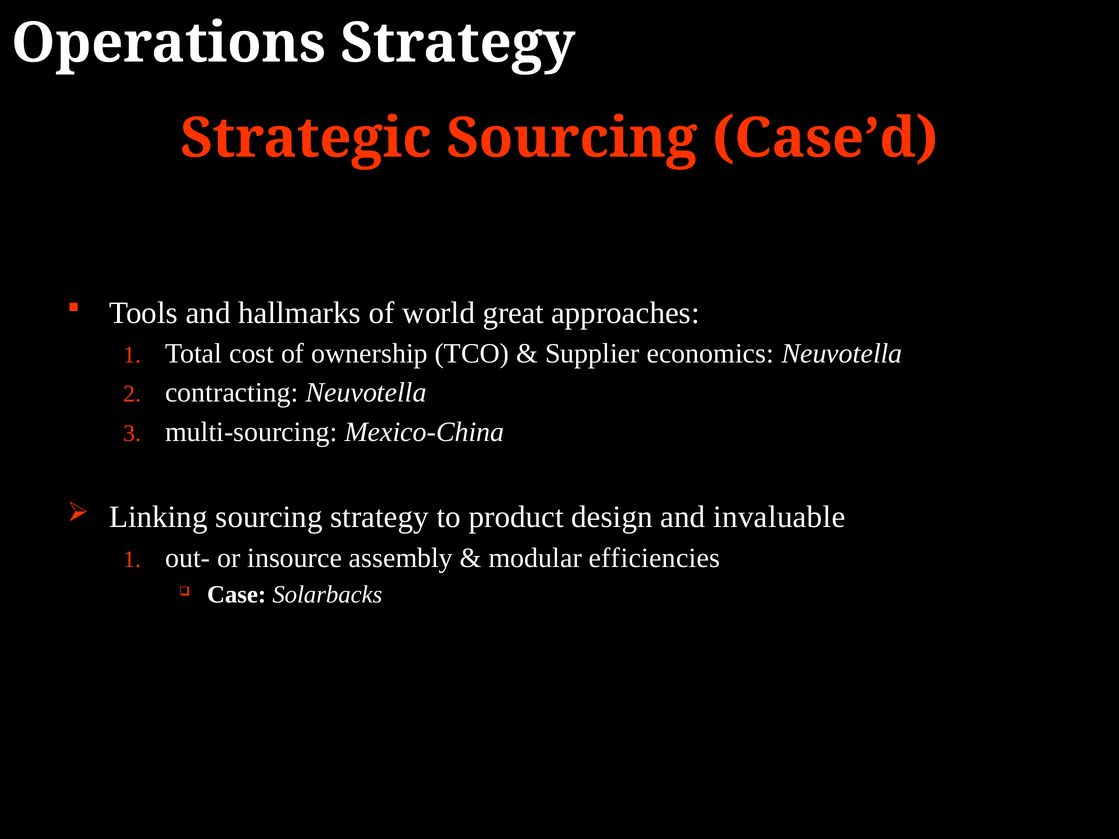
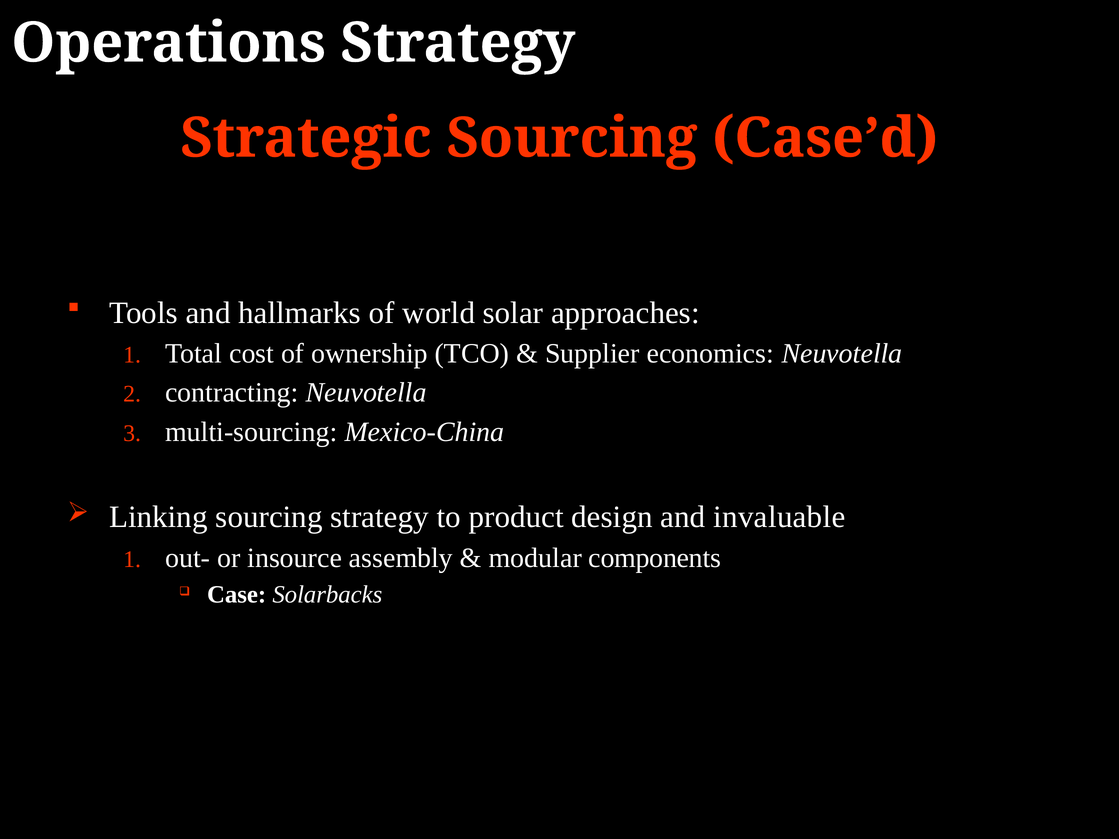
great: great -> solar (513, 313)
efficiencies: efficiencies -> components (655, 558)
